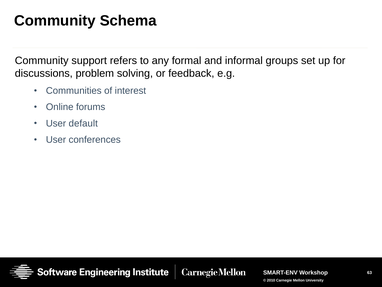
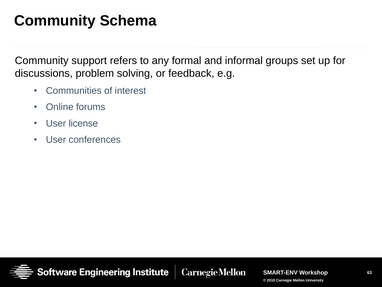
default: default -> license (83, 123)
